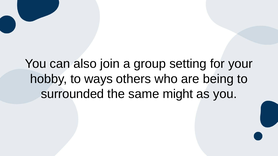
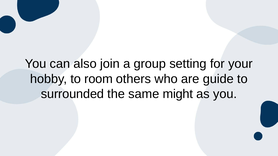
ways: ways -> room (99, 79)
being: being -> guide (218, 79)
